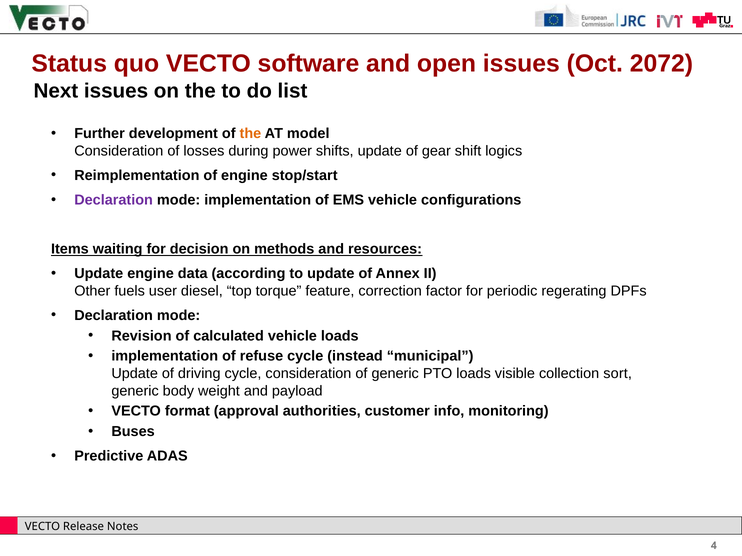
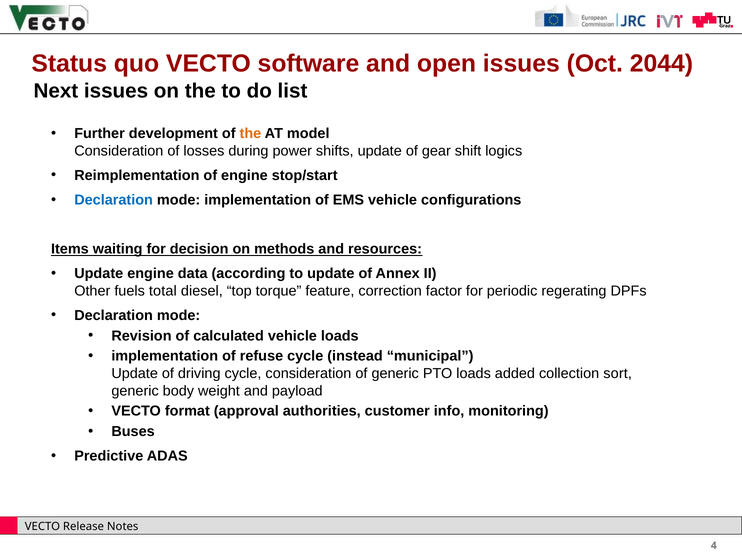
2072: 2072 -> 2044 (661, 64)
Declaration colour: purple -> blue (114, 200)
user: user -> total (163, 291)
visible: visible -> added (515, 374)
